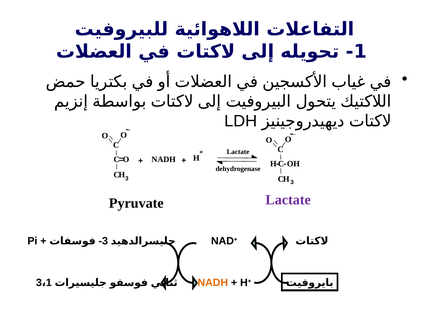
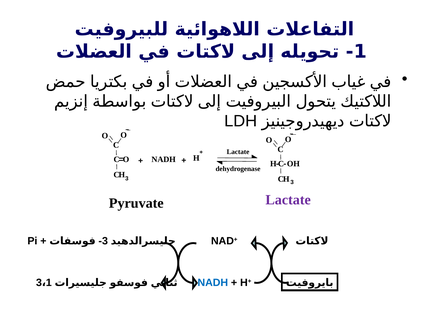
NADH colour: orange -> blue (213, 283)
